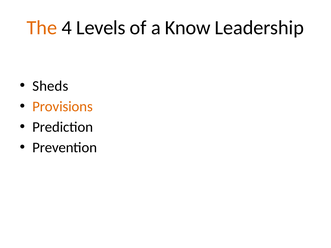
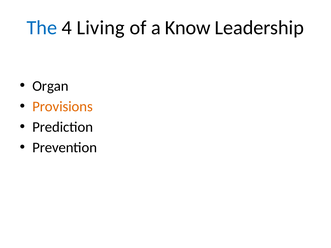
The colour: orange -> blue (42, 28)
Levels: Levels -> Living (101, 28)
Sheds: Sheds -> Organ (50, 86)
